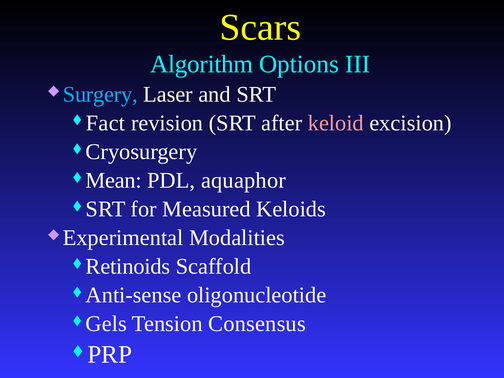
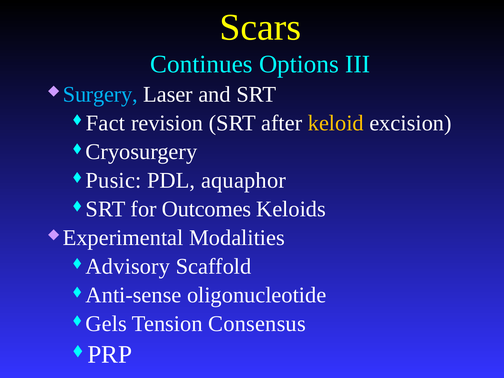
Algorithm: Algorithm -> Continues (202, 64)
keloid colour: pink -> yellow (336, 123)
Mean: Mean -> Pusic (113, 180)
Measured: Measured -> Outcomes (207, 209)
Retinoids: Retinoids -> Advisory (128, 266)
